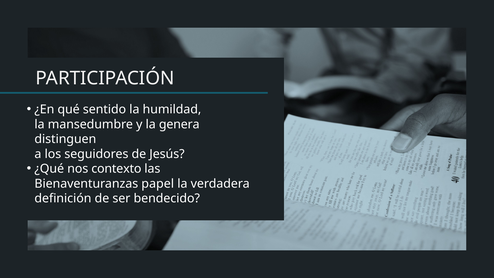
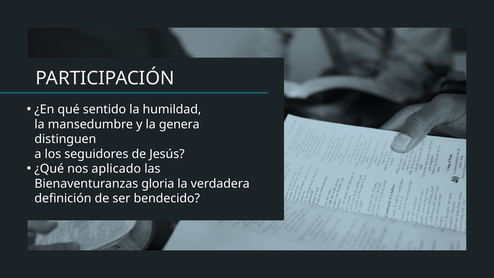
contexto: contexto -> aplicado (116, 169)
papel: papel -> gloria (158, 184)
